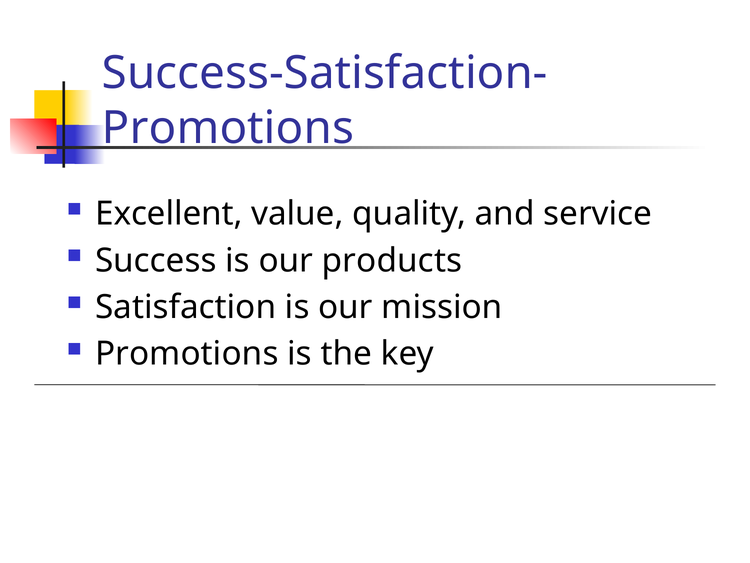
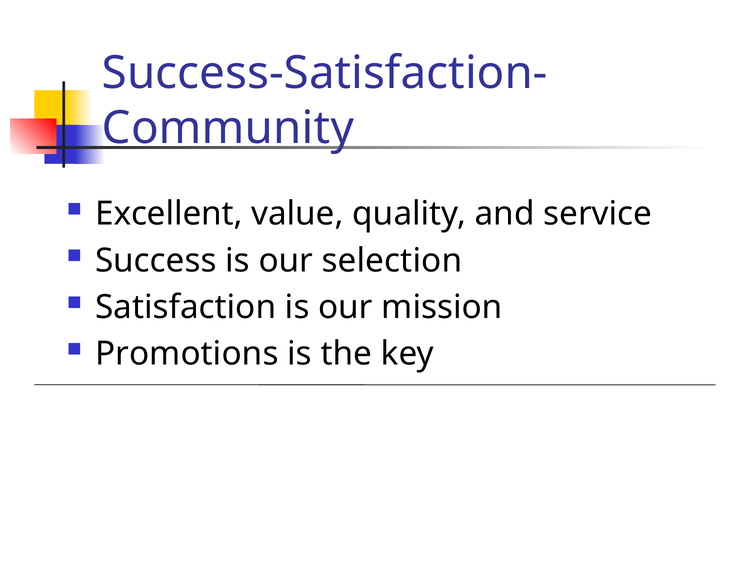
Promotions: Promotions -> Community (228, 128)
products: products -> selection (392, 260)
